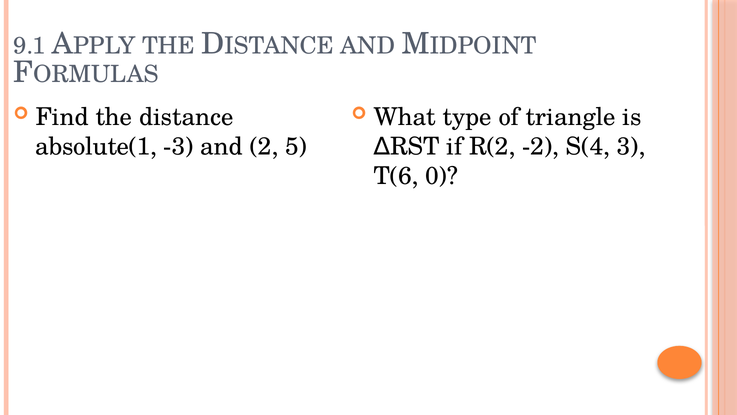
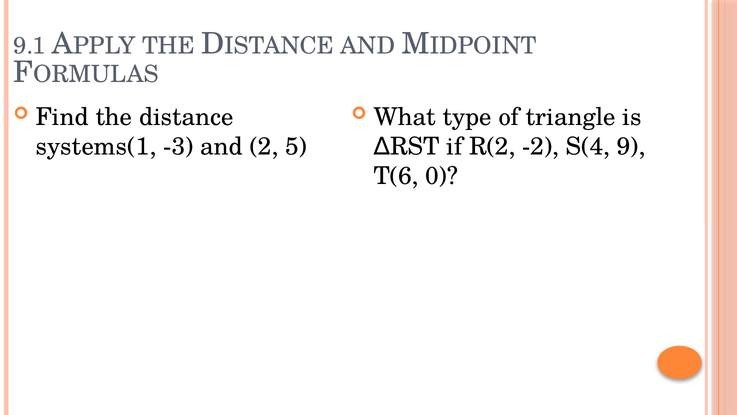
absolute(1: absolute(1 -> systems(1 (96, 146)
3: 3 -> 9 (631, 146)
